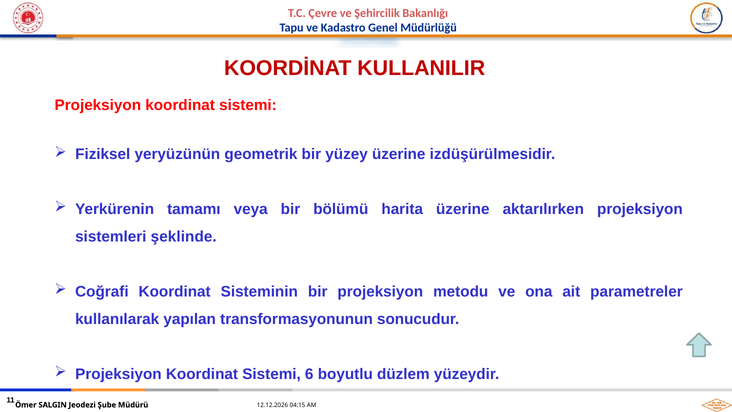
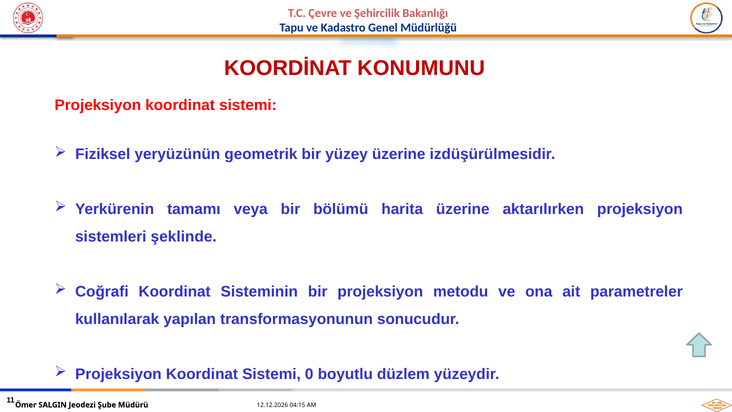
KULLANILIR: KULLANILIR -> KONUMUNU (421, 68)
6: 6 -> 0 (309, 374)
